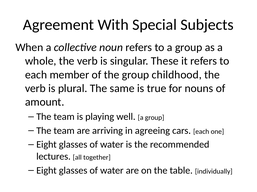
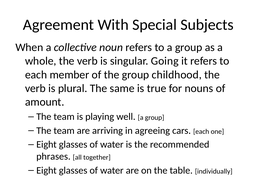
These: These -> Going (165, 61)
lectures: lectures -> phrases (53, 157)
